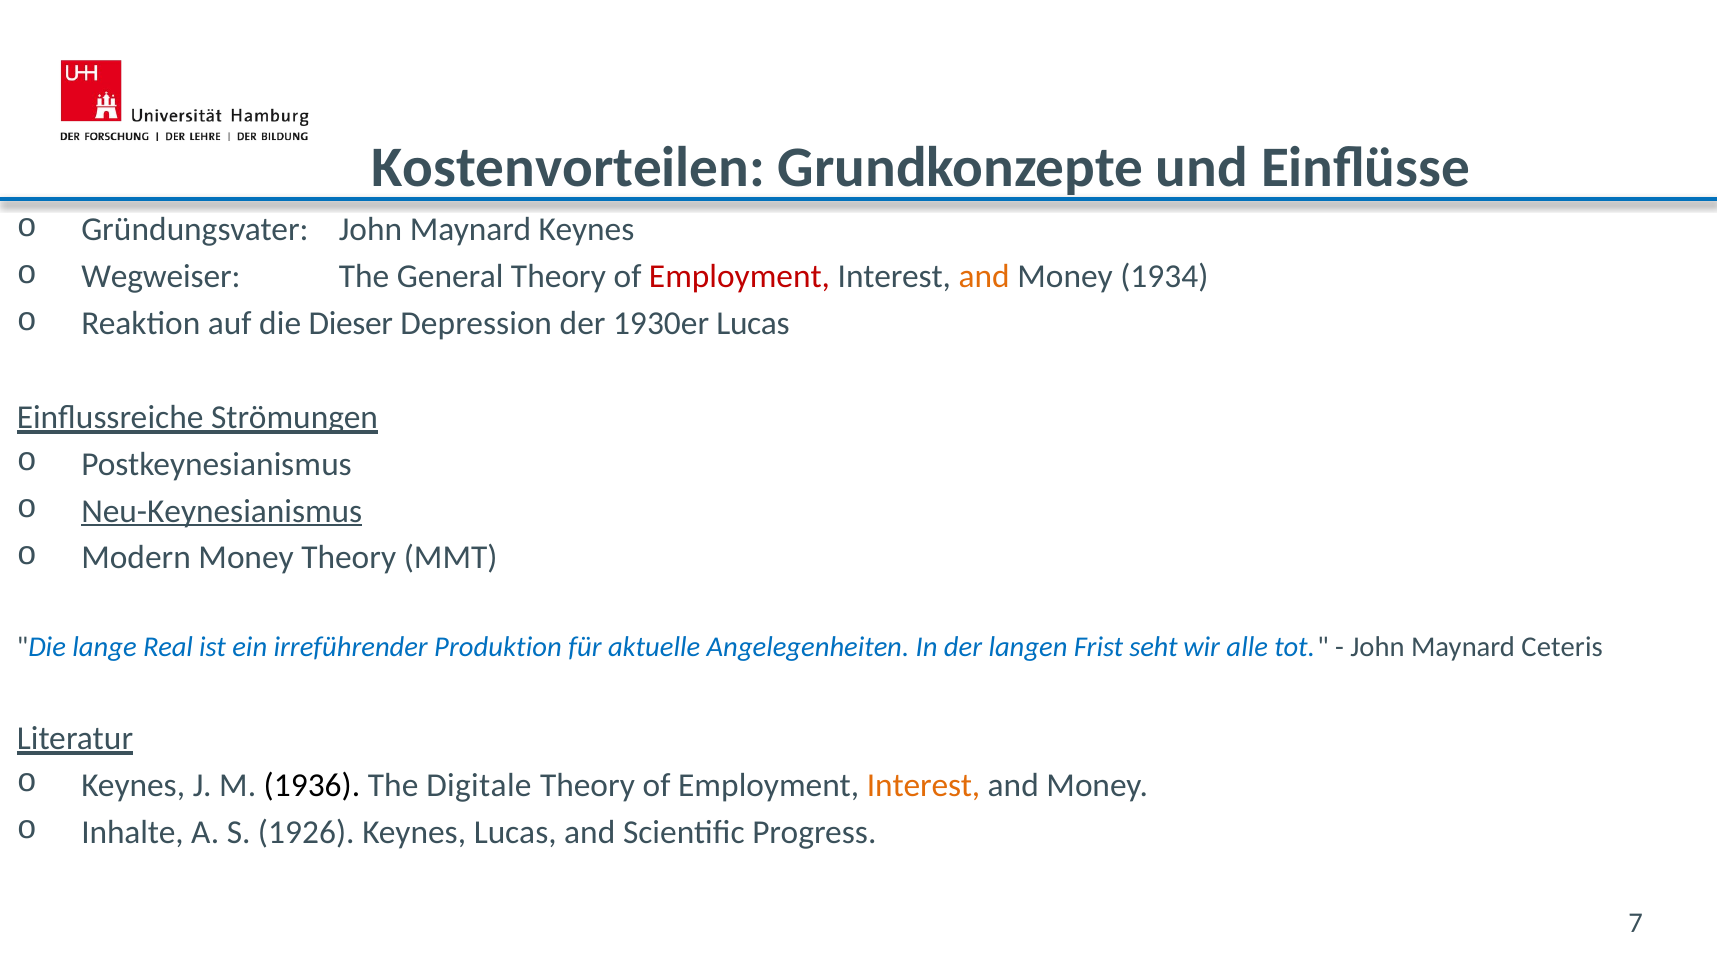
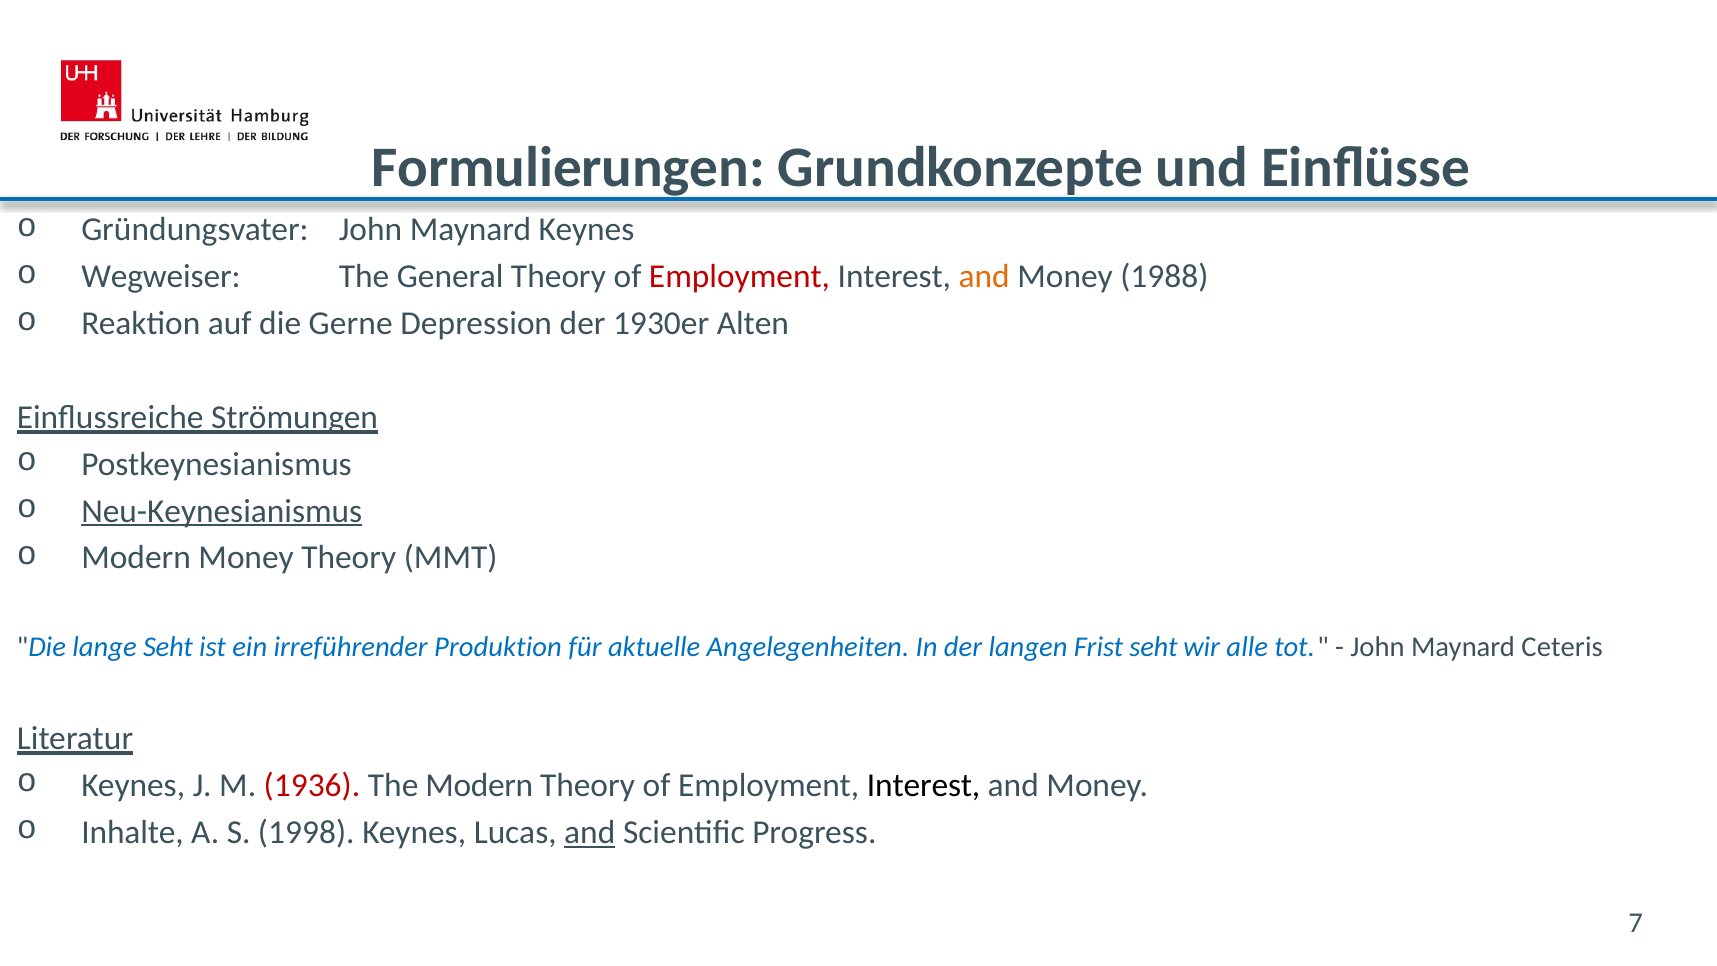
Kostenvorteilen: Kostenvorteilen -> Formulierungen (568, 167)
1934: 1934 -> 1988 (1164, 277)
Dieser: Dieser -> Gerne (351, 324)
1930er Lucas: Lucas -> Alten (753, 324)
lange Real: Real -> Seht (168, 647)
1936 colour: black -> red (312, 785)
The Digitale: Digitale -> Modern (479, 785)
Interest colour: orange -> black (924, 785)
1926: 1926 -> 1998 (306, 832)
and underline: none -> present (590, 832)
